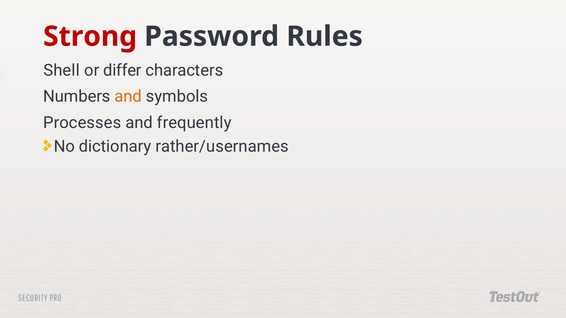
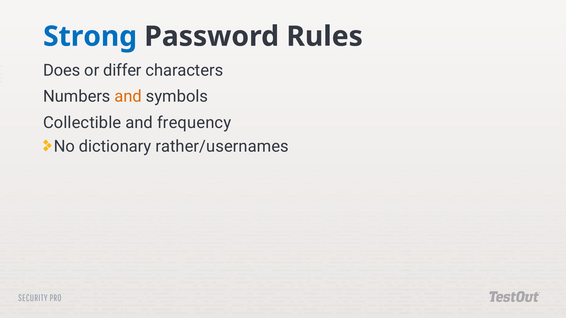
Strong colour: red -> blue (90, 37)
Shell: Shell -> Does (62, 70)
Processes: Processes -> Collectible (82, 123)
frequently: frequently -> frequency (194, 123)
